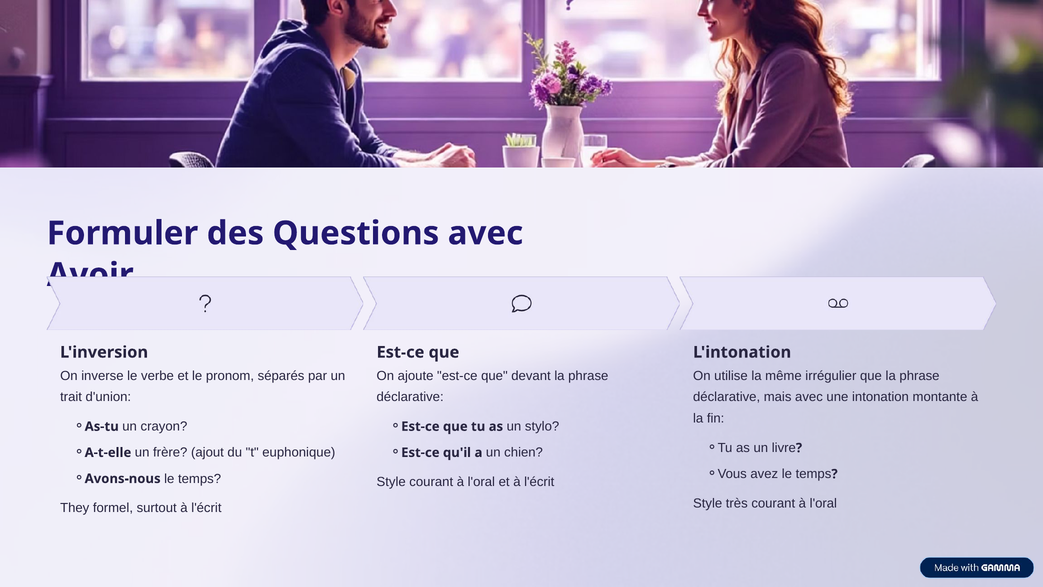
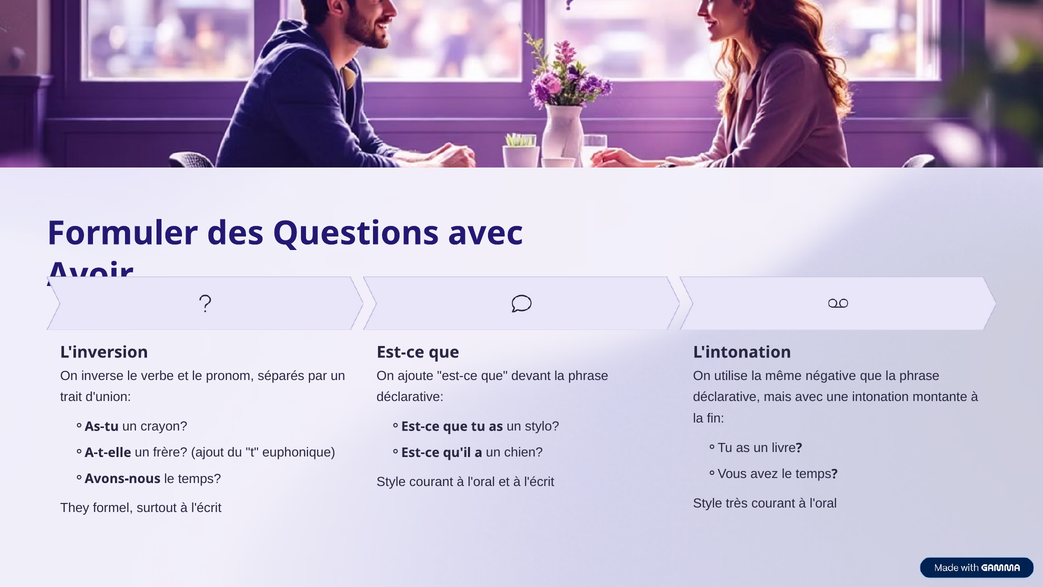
irrégulier: irrégulier -> négative (831, 376)
